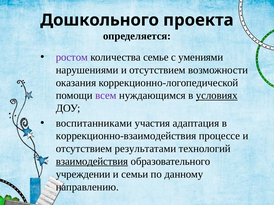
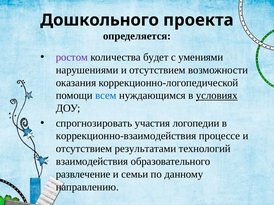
семье: семье -> будет (156, 57)
всем colour: purple -> blue (106, 96)
воспитанниками: воспитанниками -> спрогнозировать (94, 123)
адаптация: адаптация -> логопедии (196, 123)
взаимодействия underline: present -> none (92, 162)
учреждении: учреждении -> развлечение (83, 175)
